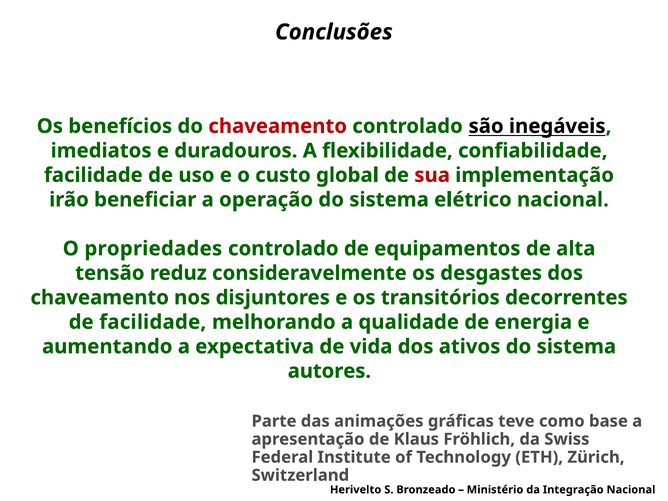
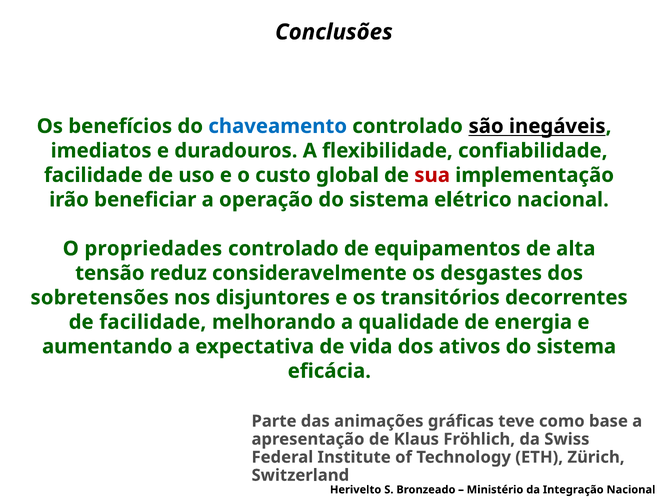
chaveamento colour: red -> blue (278, 126)
chaveamento: chaveamento -> sobretensões (100, 298)
autores: autores -> eficácia (329, 371)
